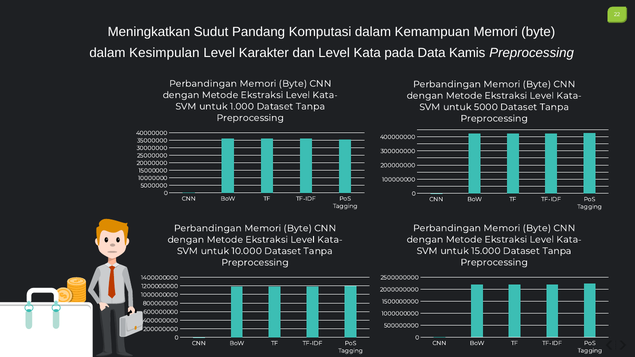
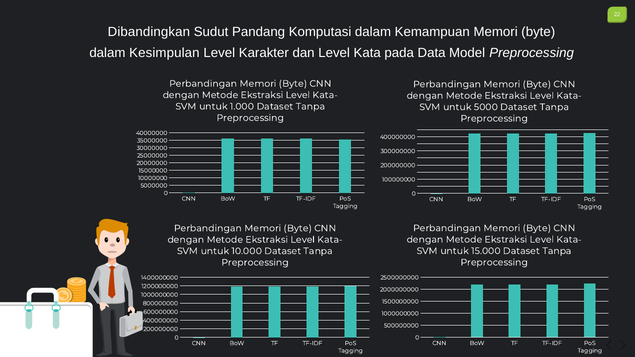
Meningkatkan: Meningkatkan -> Dibandingkan (149, 32)
Kamis: Kamis -> Model (467, 53)
